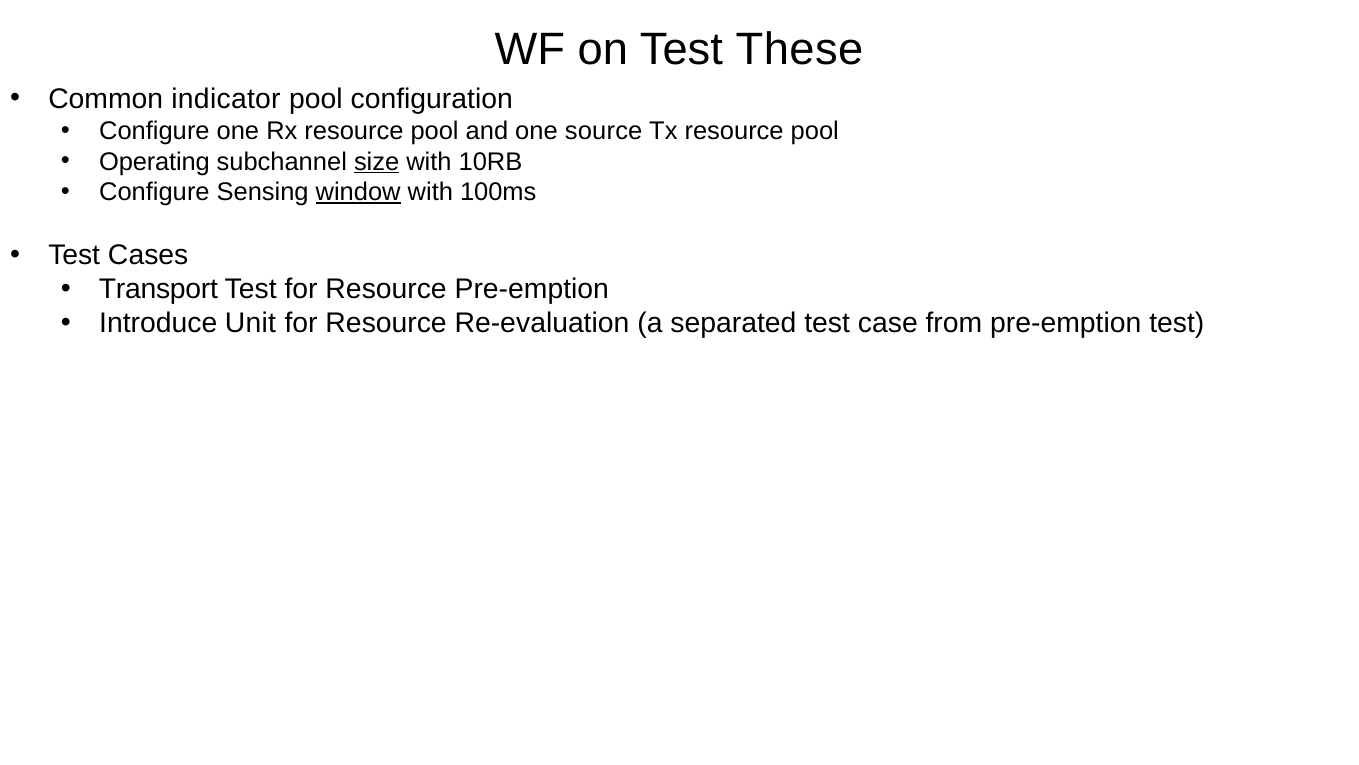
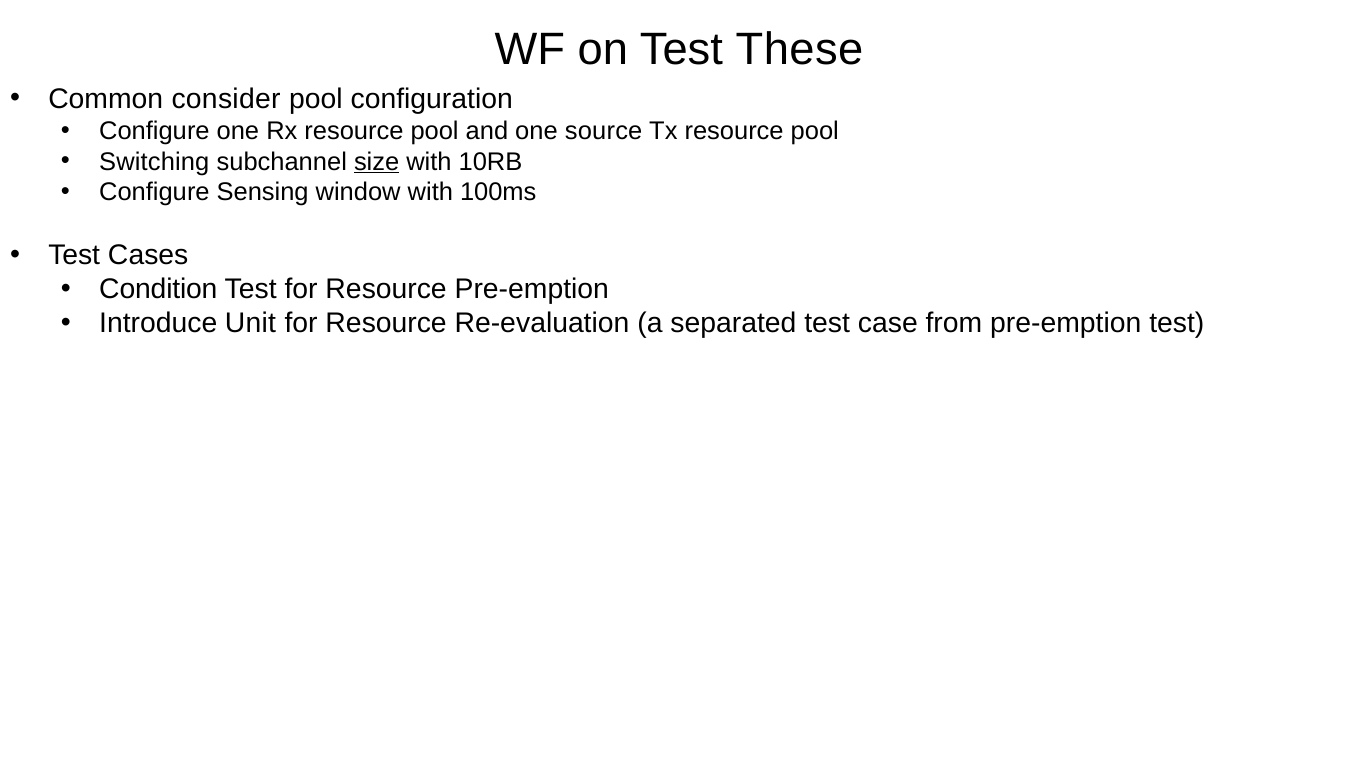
indicator: indicator -> consider (226, 99)
Operating: Operating -> Switching (154, 161)
window underline: present -> none (358, 192)
Transport: Transport -> Condition (158, 289)
